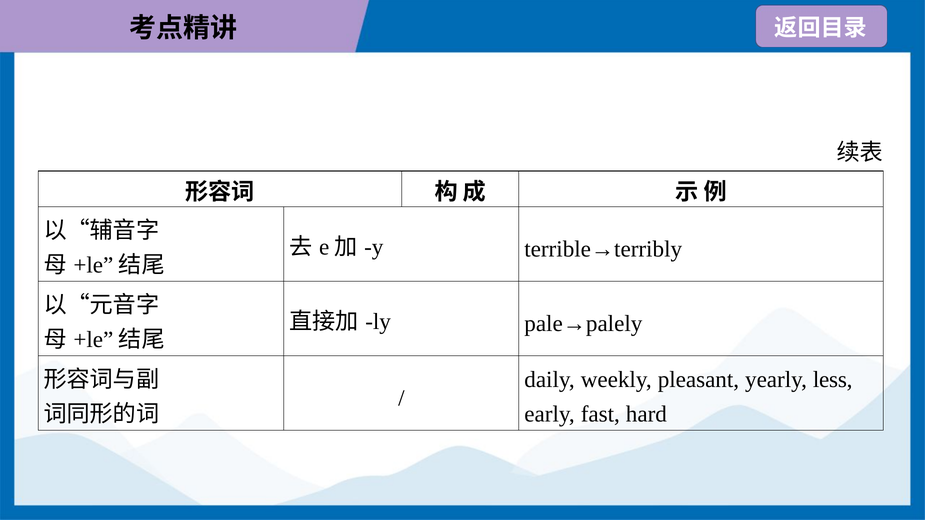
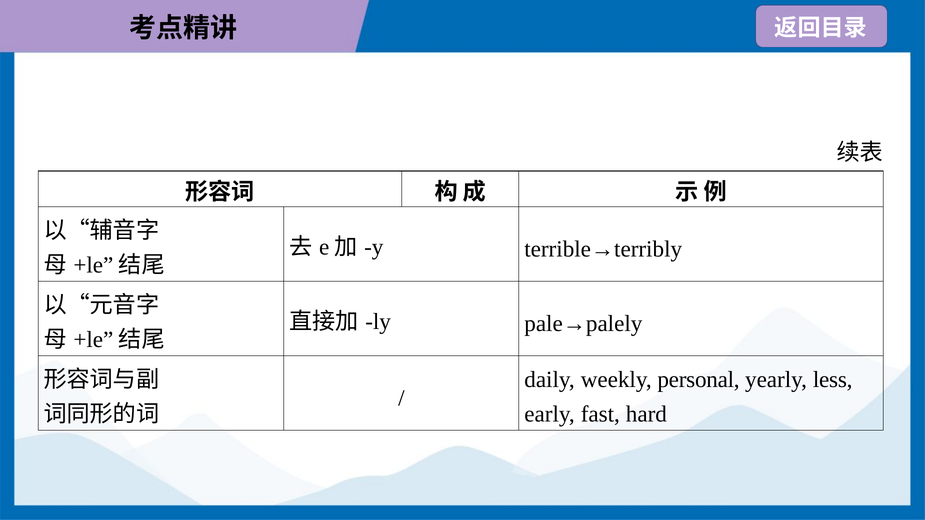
pleasant: pleasant -> personal (699, 380)
